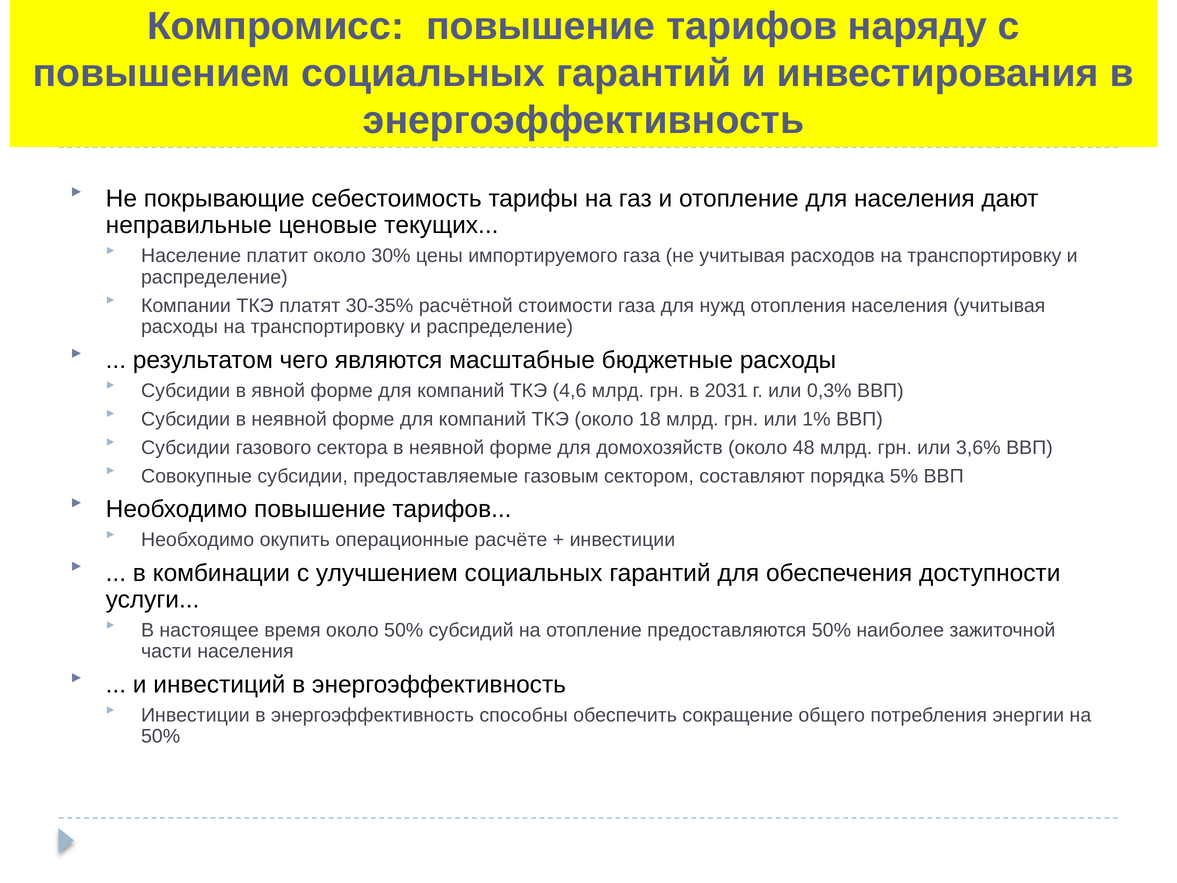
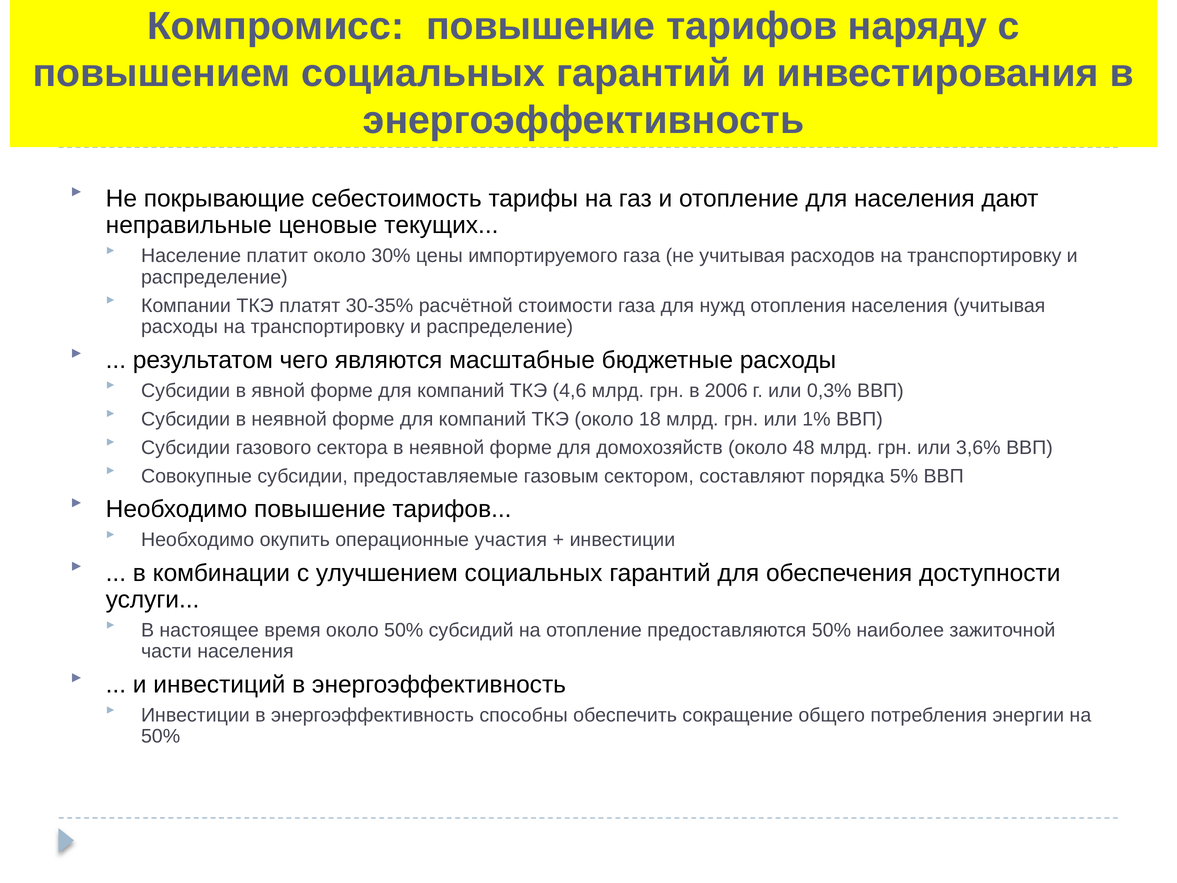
2031: 2031 -> 2006 (726, 390)
расчёте: расчёте -> участия (511, 540)
